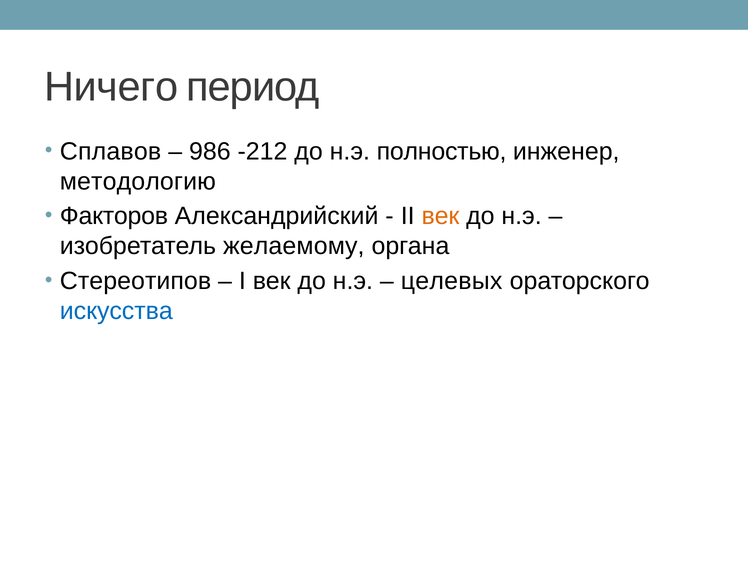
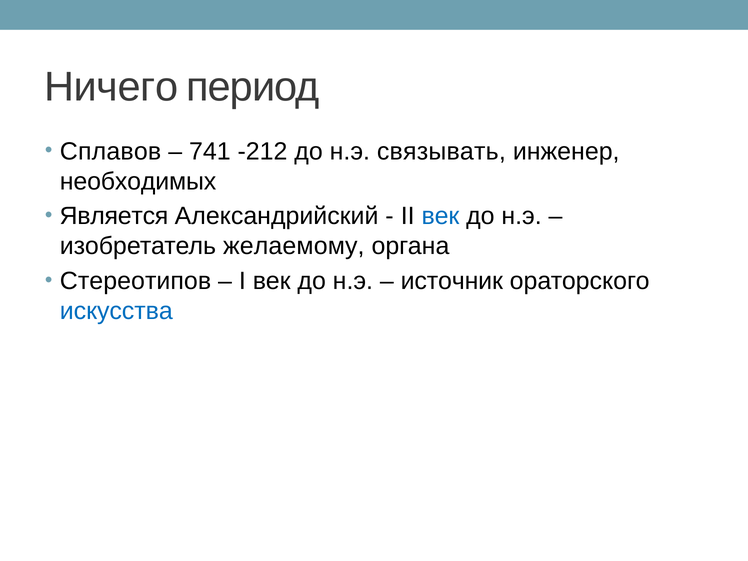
986: 986 -> 741 (210, 151)
полностью: полностью -> связывать (441, 151)
методологию: методологию -> необходимых (138, 181)
Факторов: Факторов -> Является (114, 216)
век colour: orange -> blue (440, 216)
целевых: целевых -> источник (452, 281)
